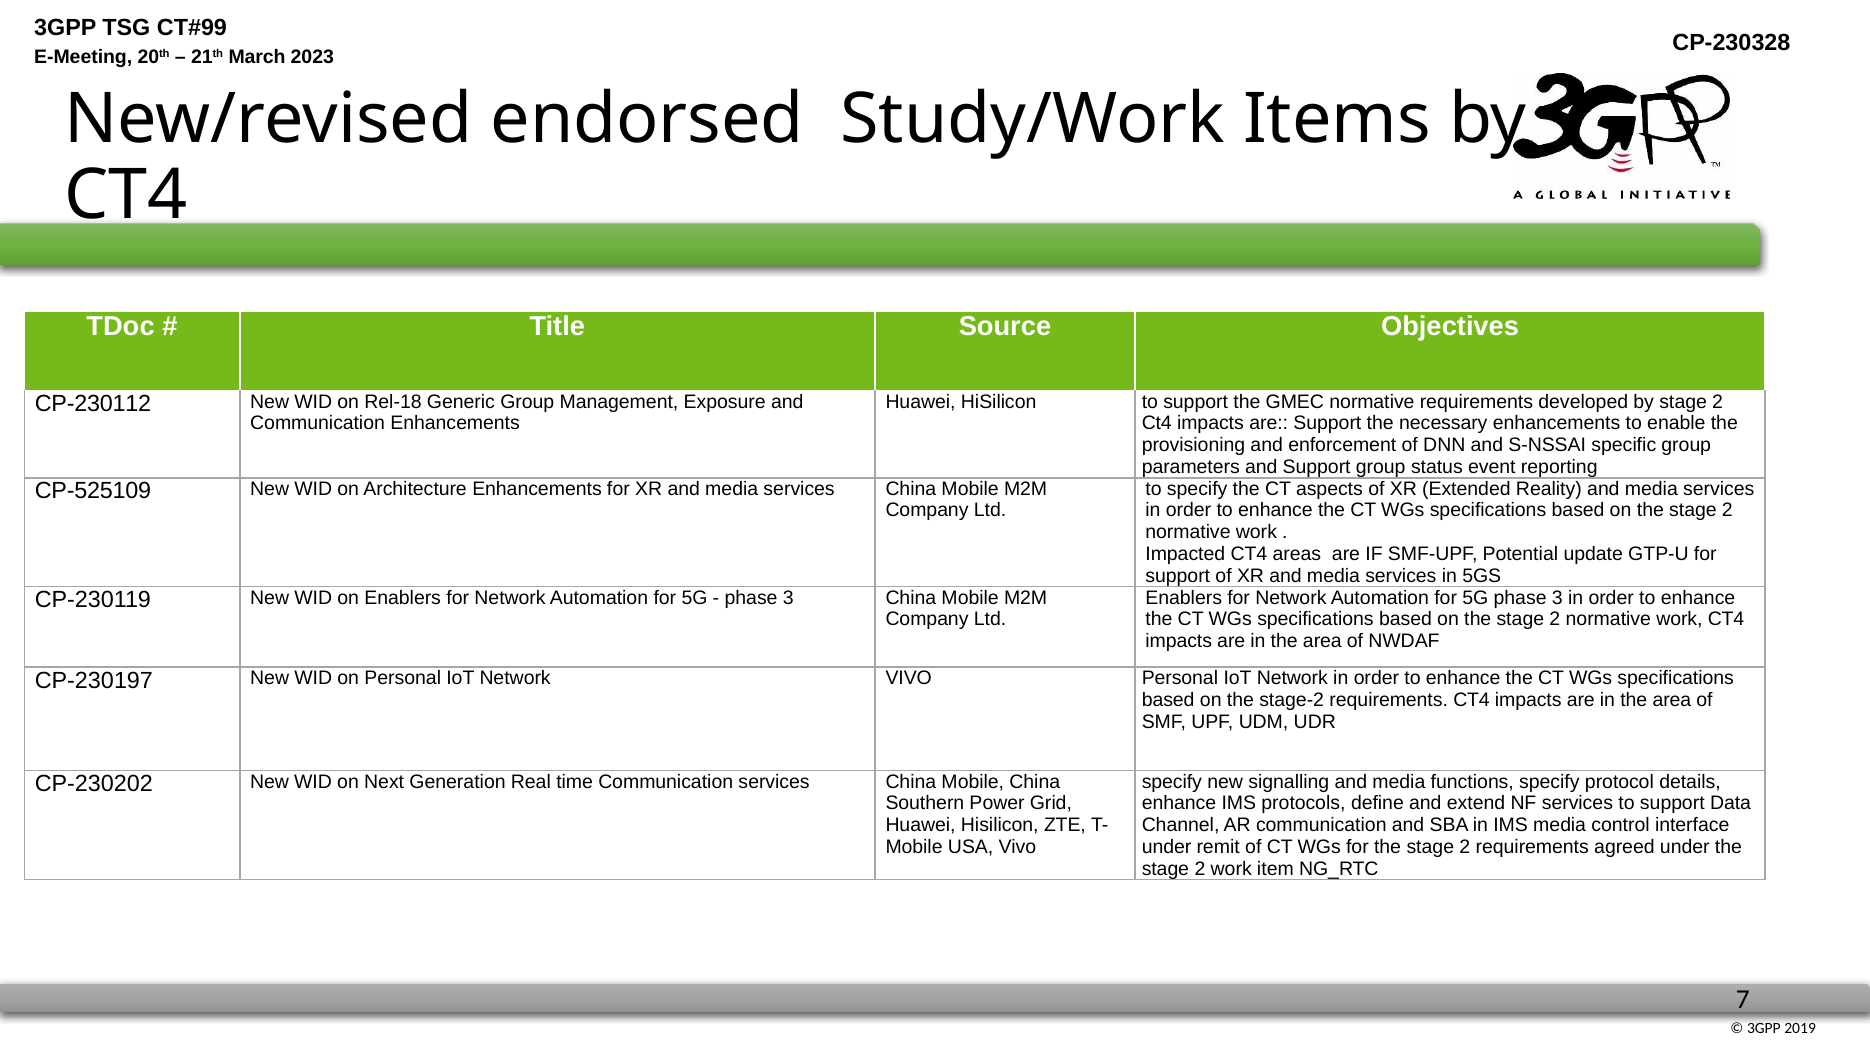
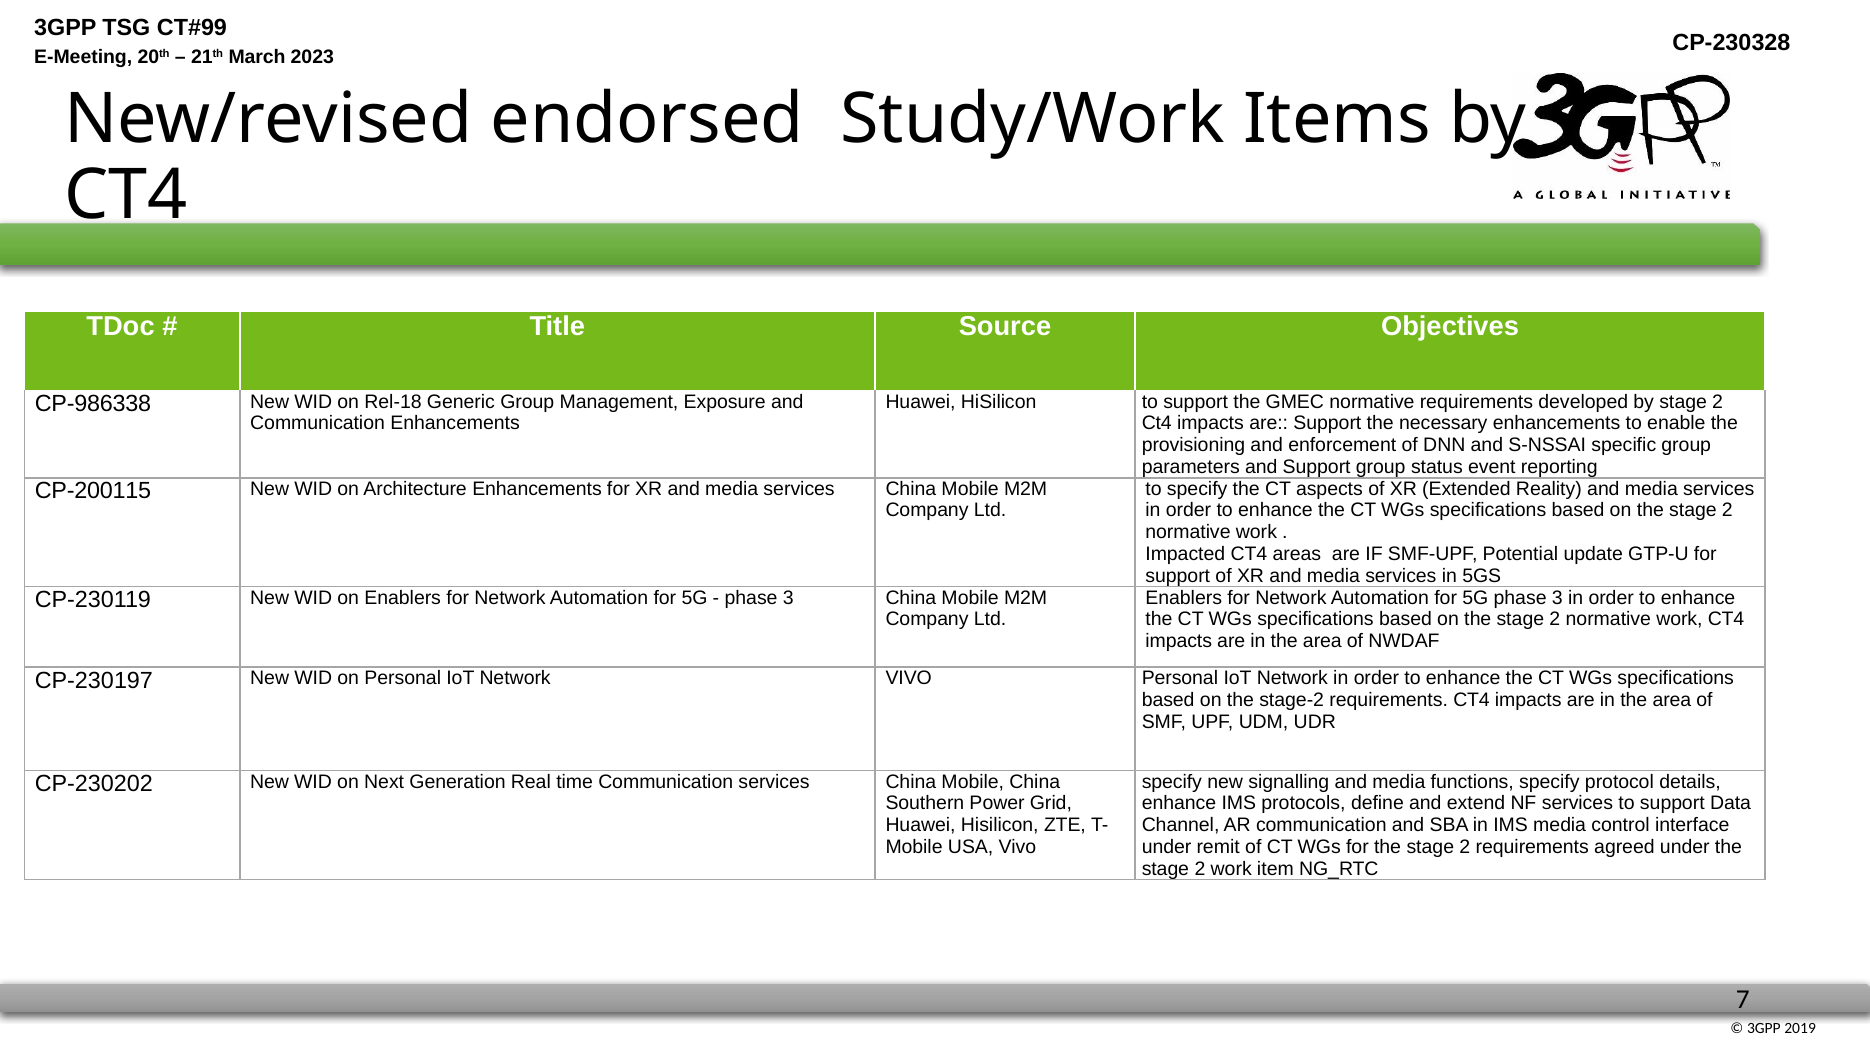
CP-230112: CP-230112 -> CP-986338 (93, 404)
CP-525109: CP-525109 -> CP-200115 (93, 491)
